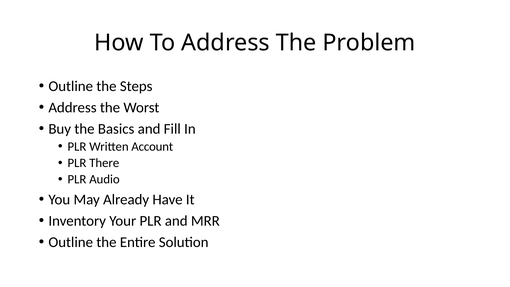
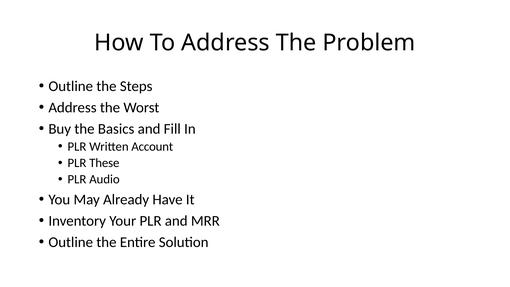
There: There -> These (104, 163)
